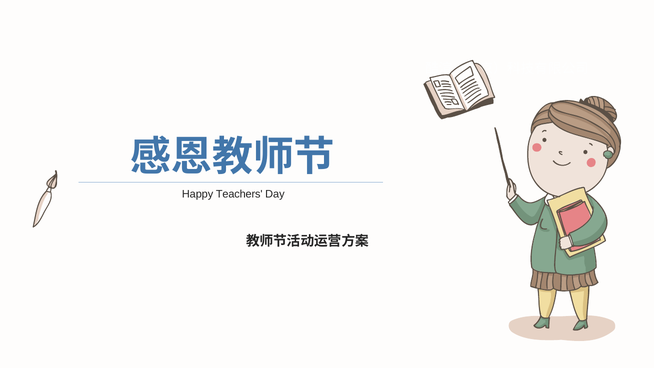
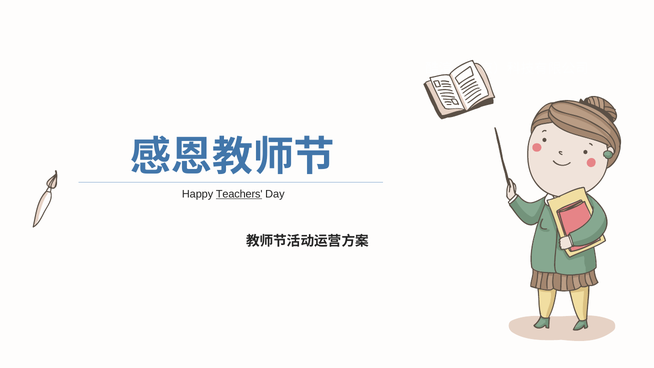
Teachers underline: none -> present (239, 194)
